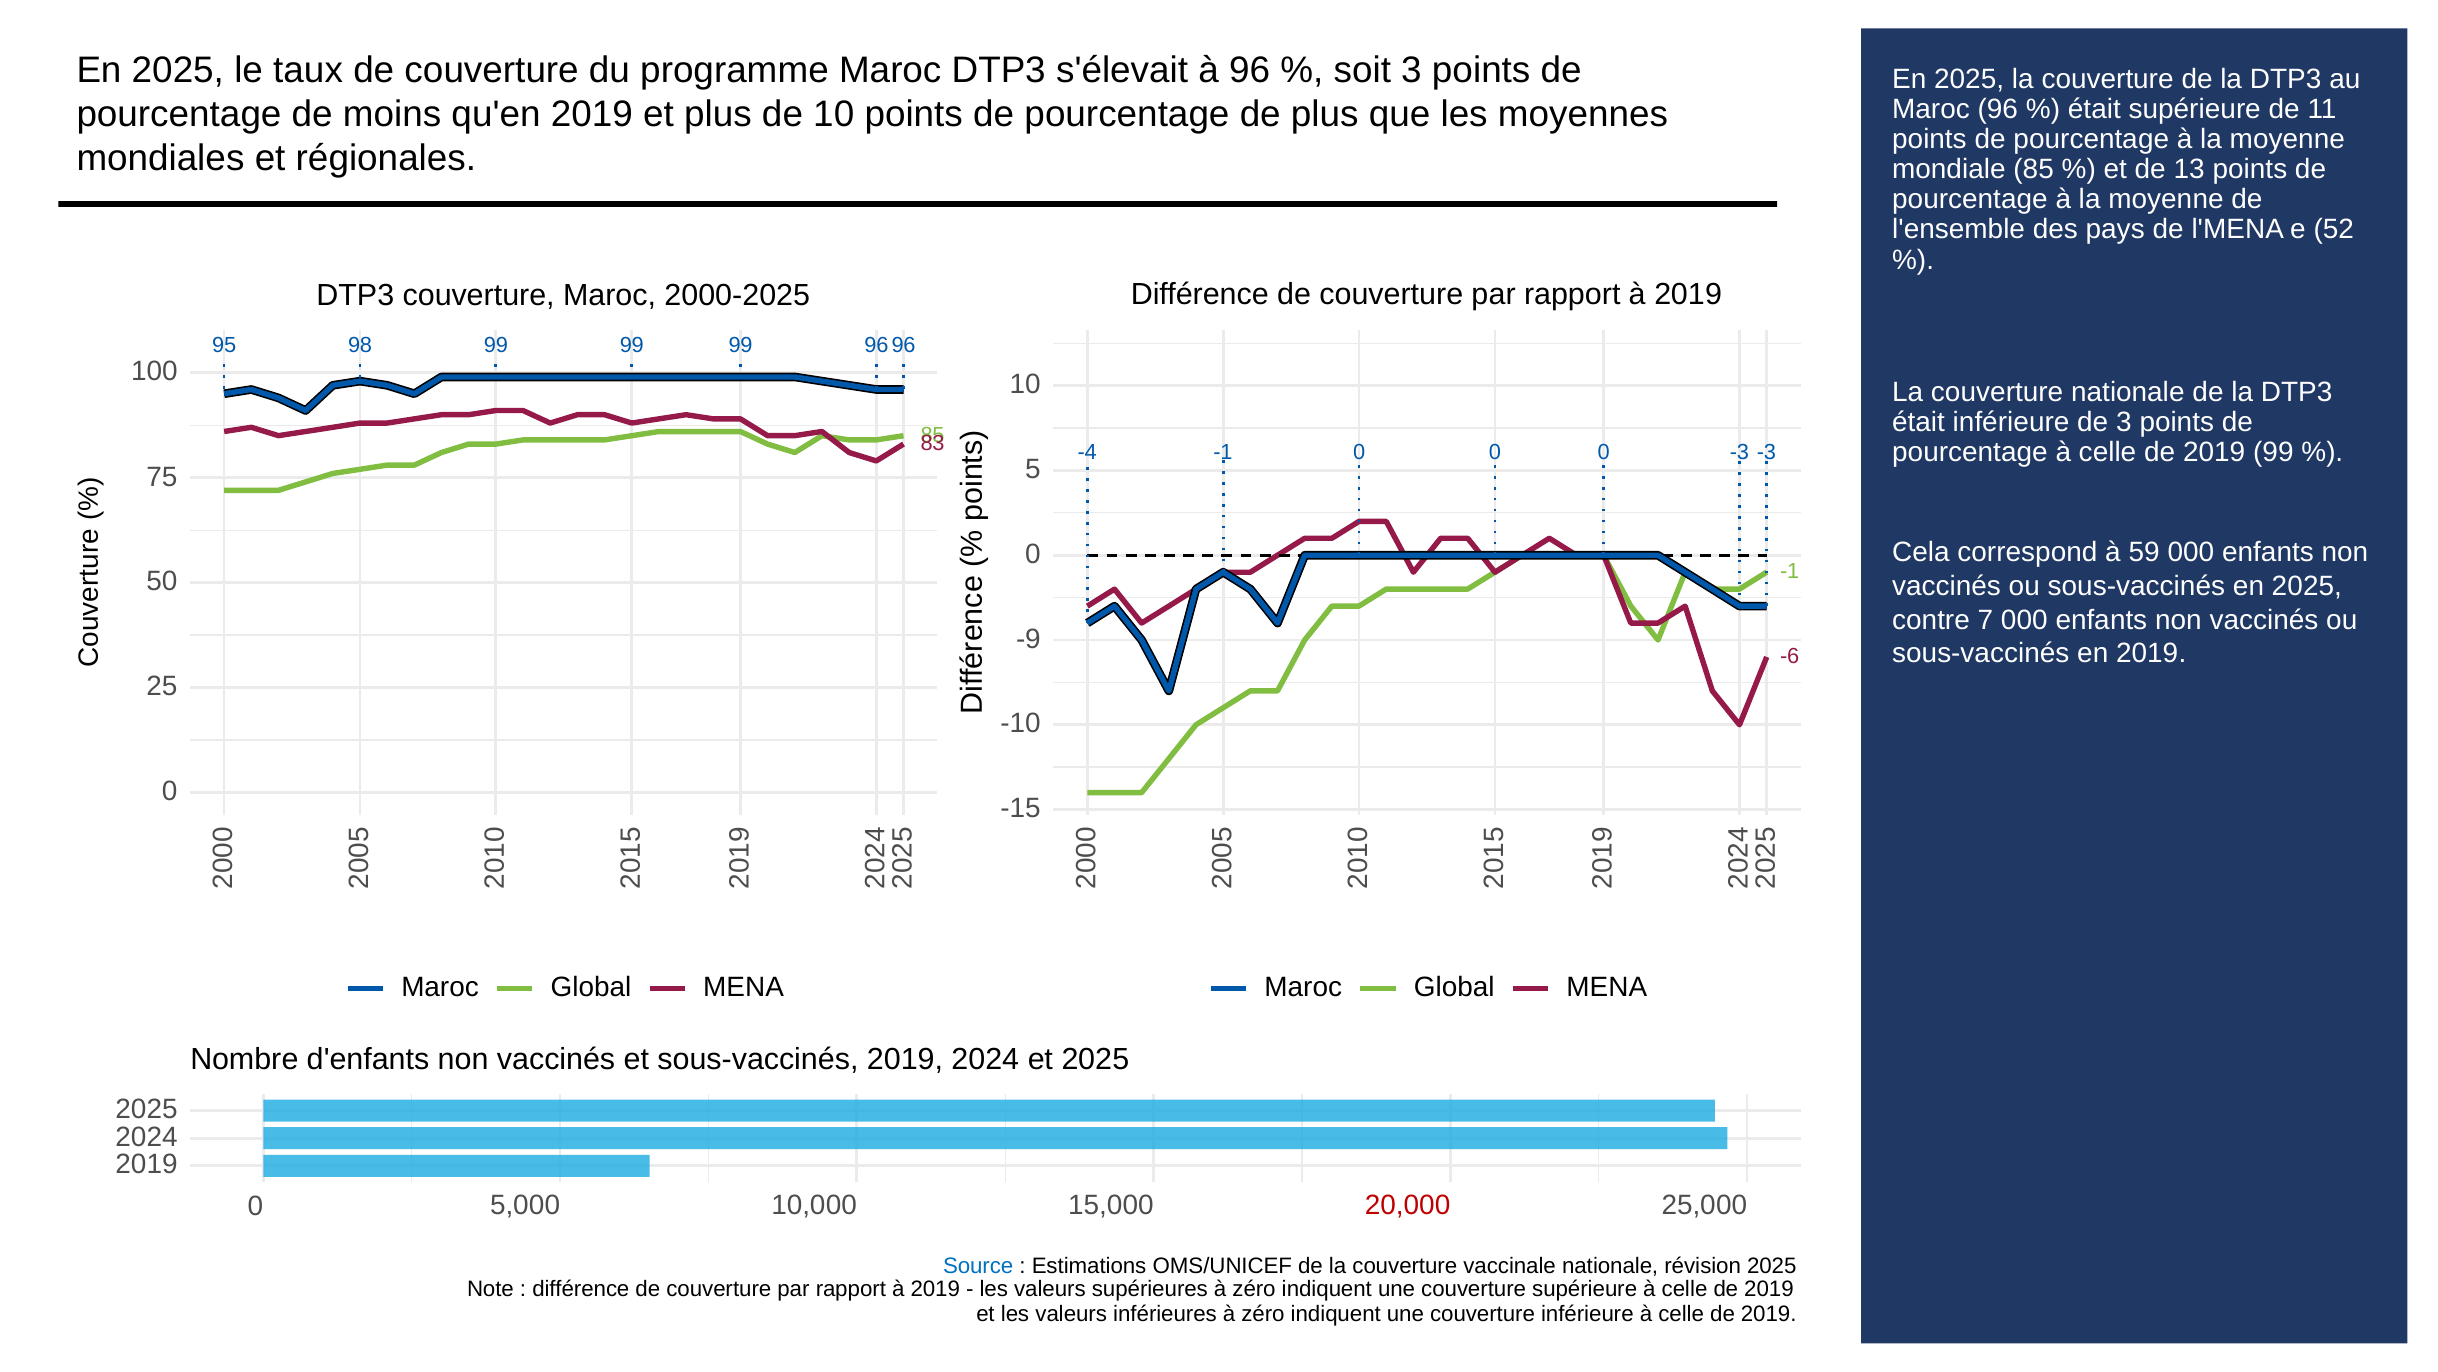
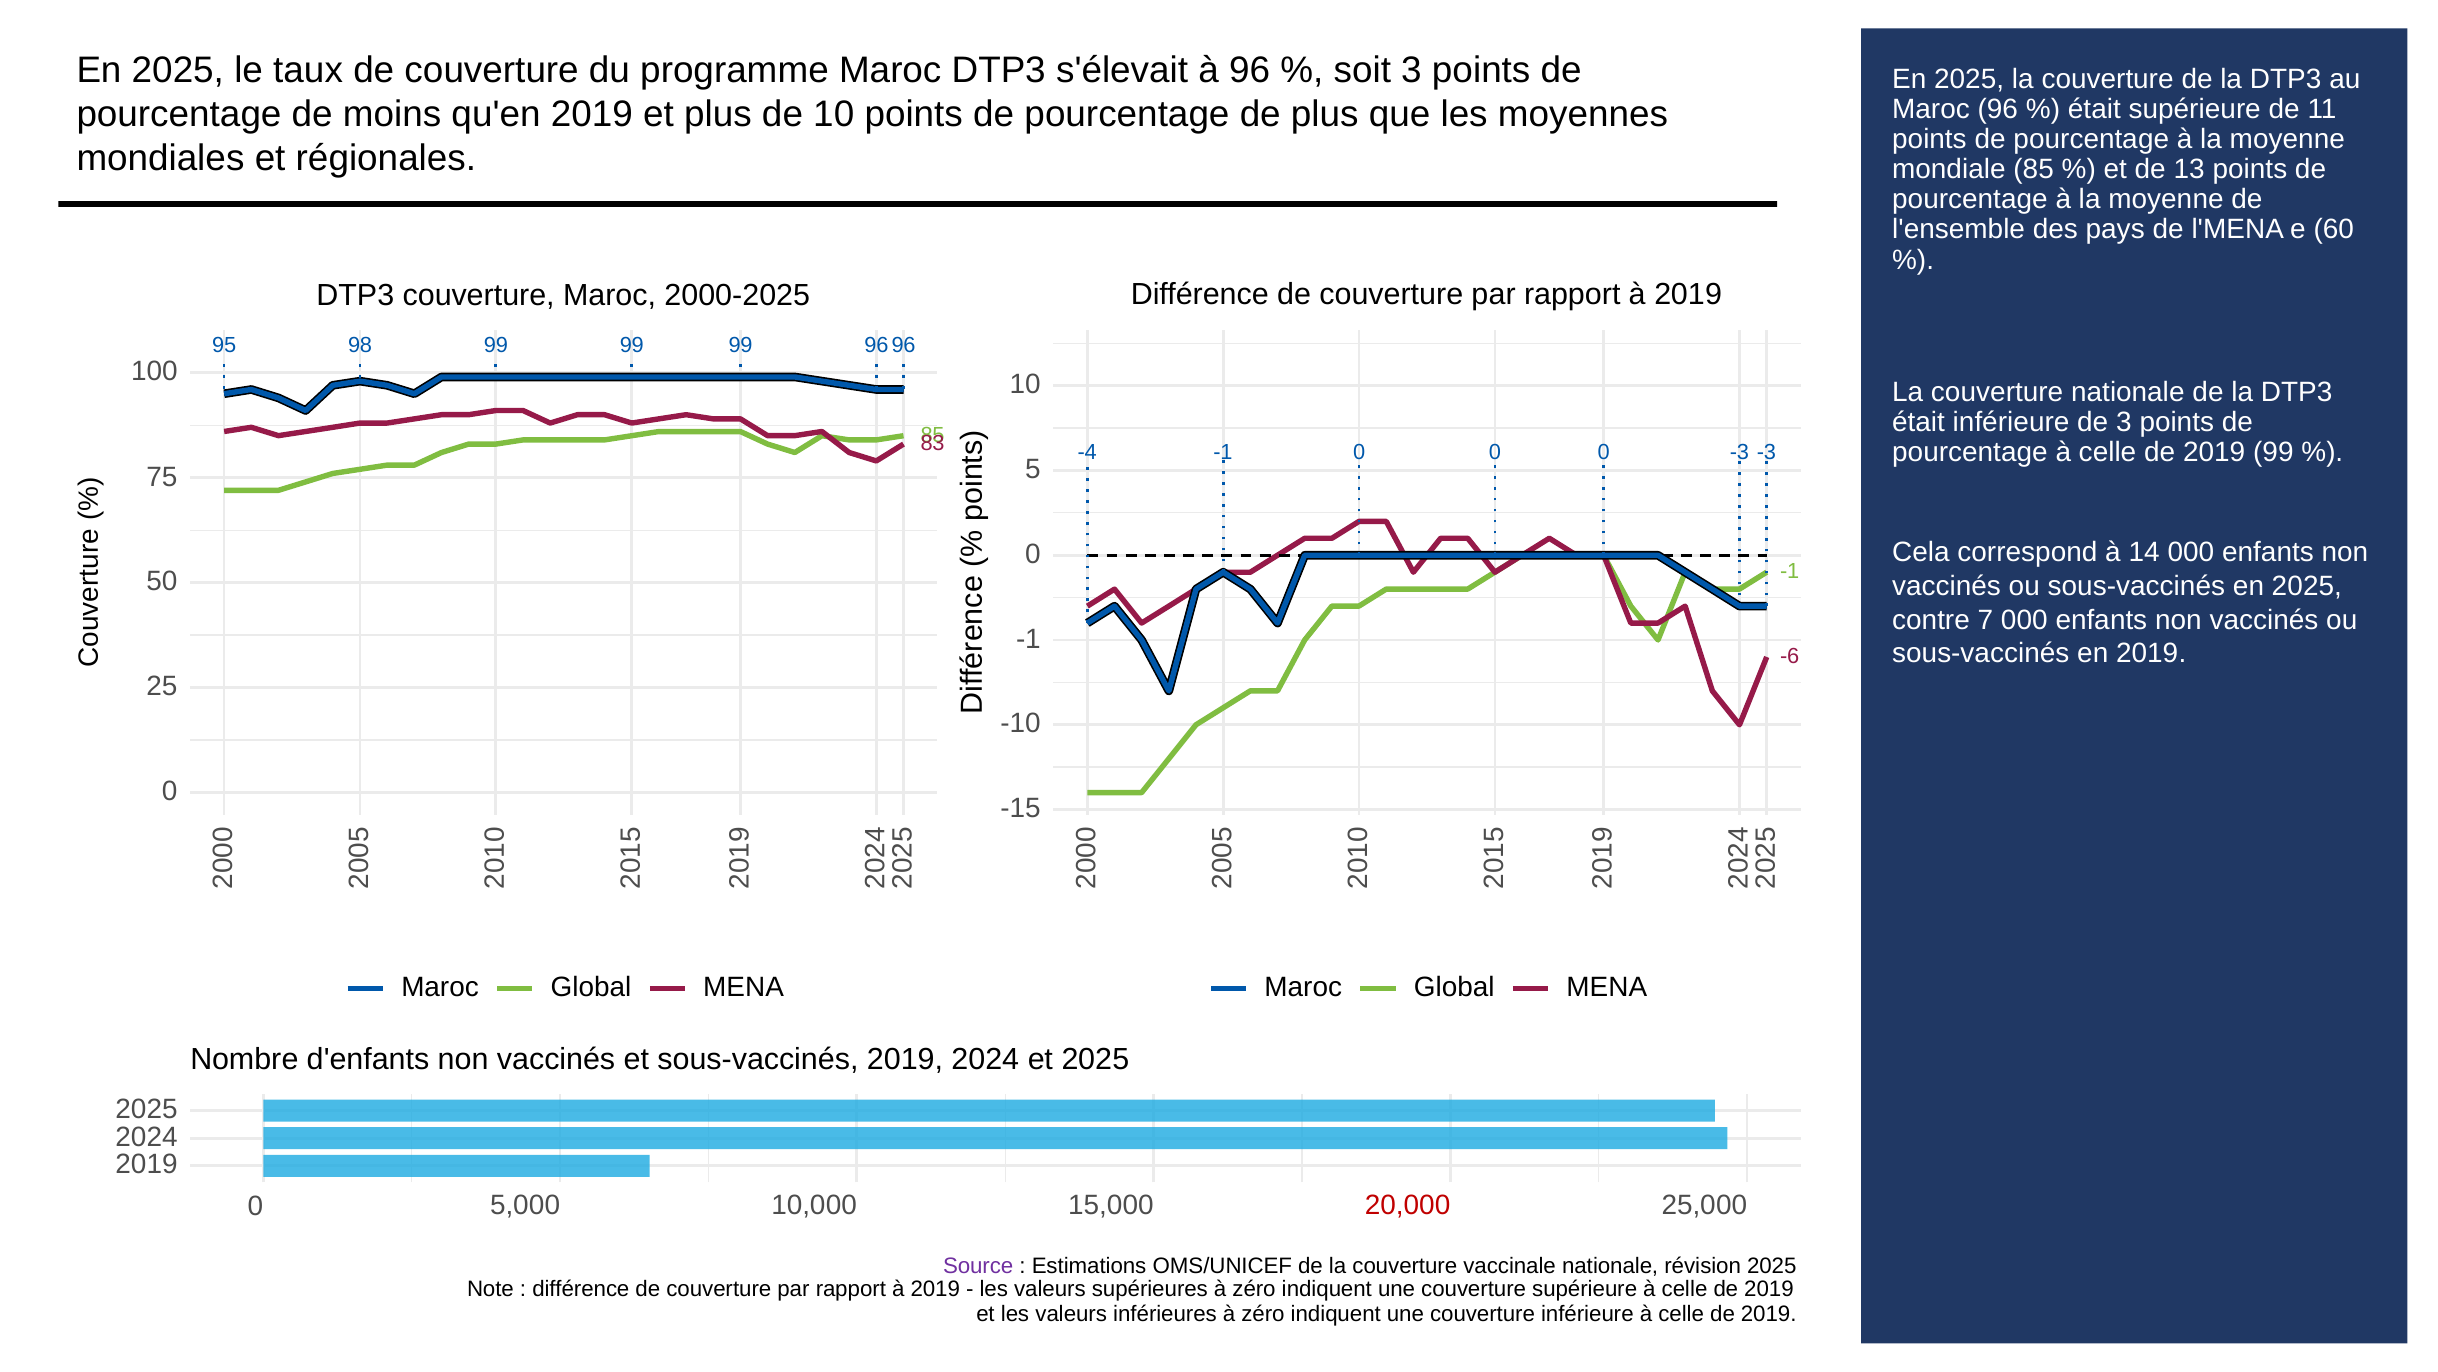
52: 52 -> 60 (2334, 230)
59: 59 -> 14 (2144, 553)
-9: -9 -> -1 (1028, 639)
Source colour: blue -> purple (978, 1265)
